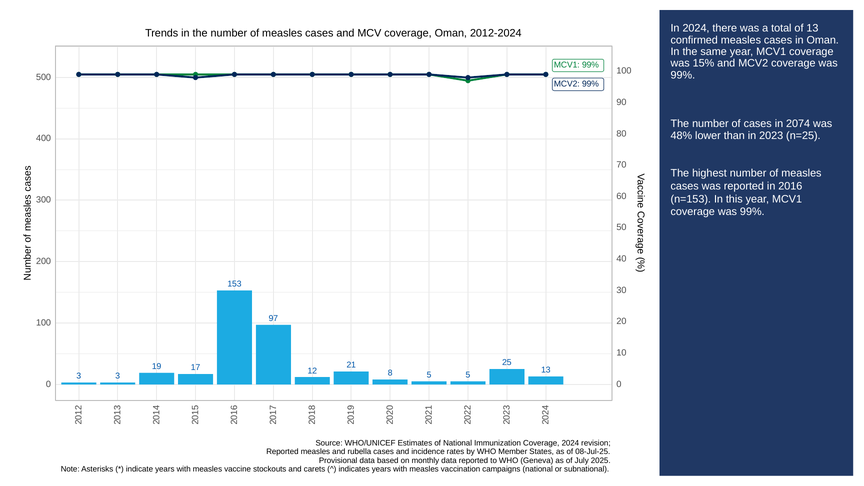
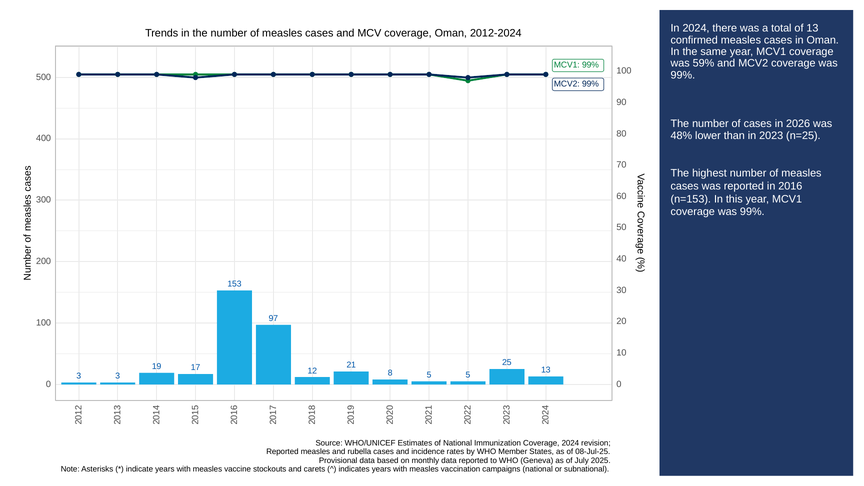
15%: 15% -> 59% (703, 63)
2074: 2074 -> 2026 (798, 124)
